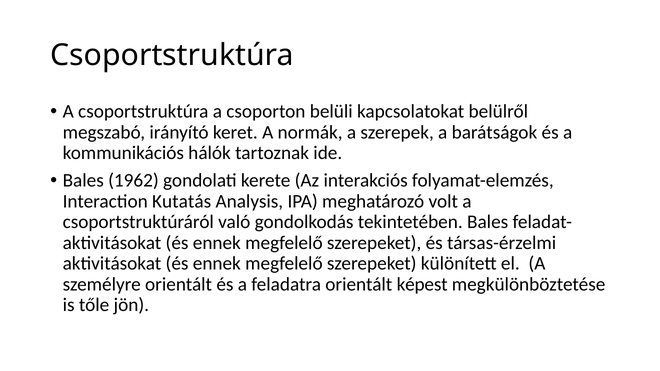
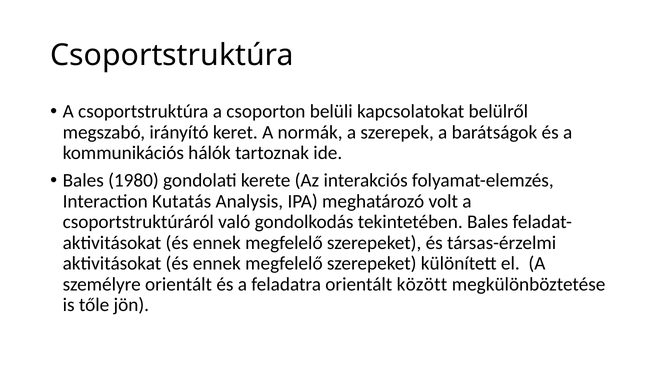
1962: 1962 -> 1980 (133, 181)
képest: képest -> között (422, 284)
